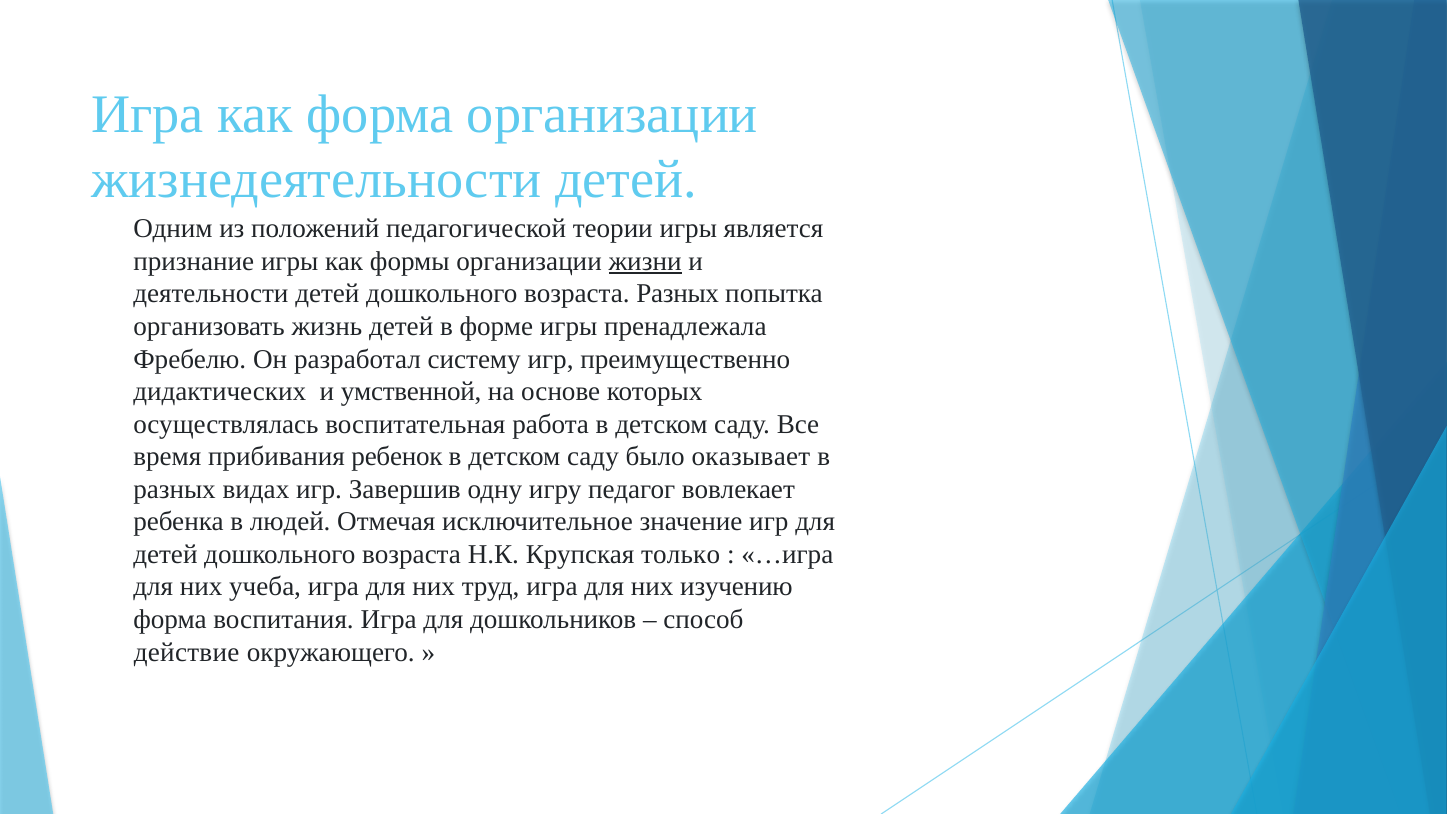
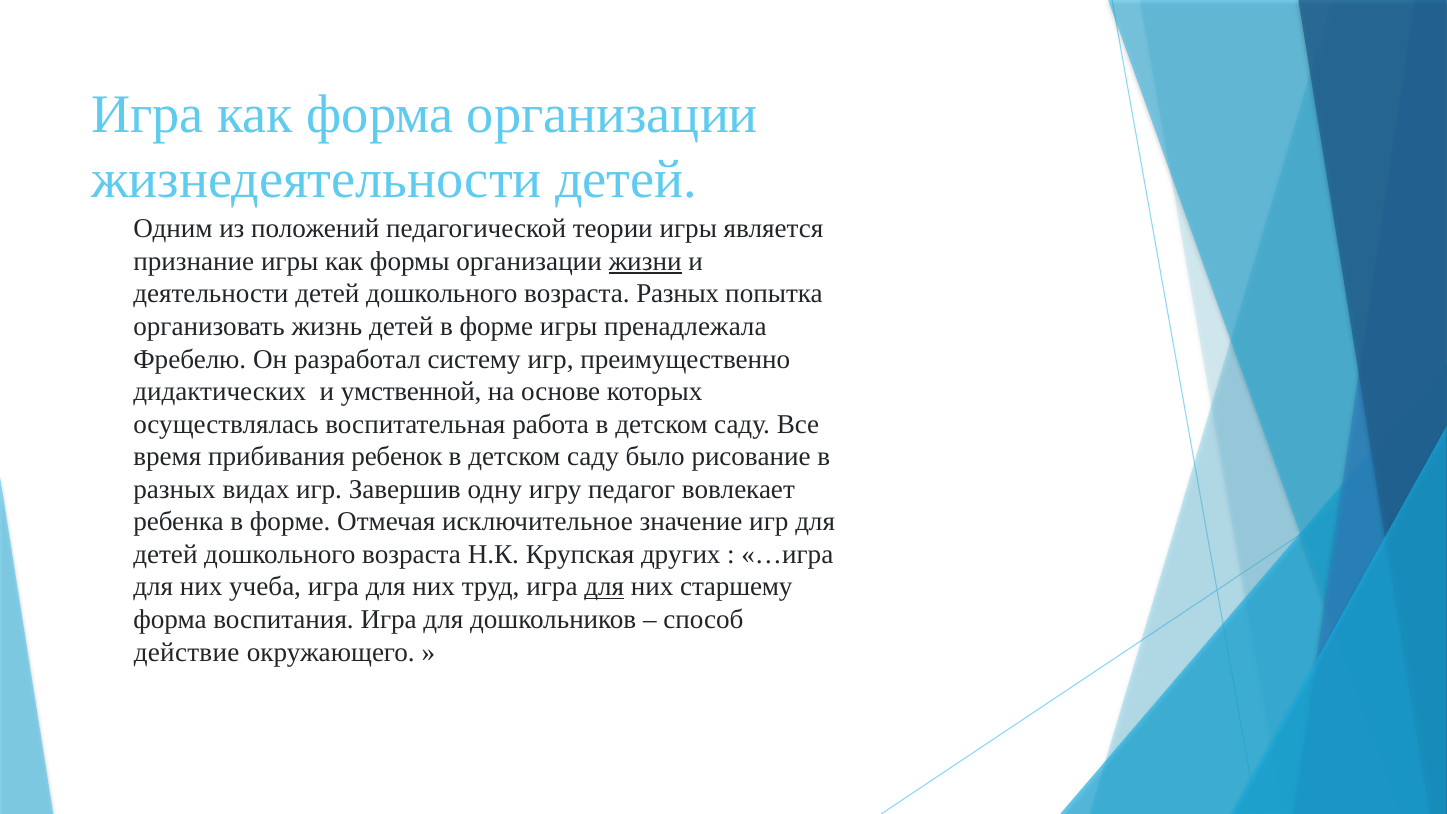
оказывает: оказывает -> рисование (751, 457)
ребенка в людей: людей -> форме (290, 522)
только: только -> других (681, 554)
для underline: none -> present (604, 587)
изучению: изучению -> старшему (736, 587)
